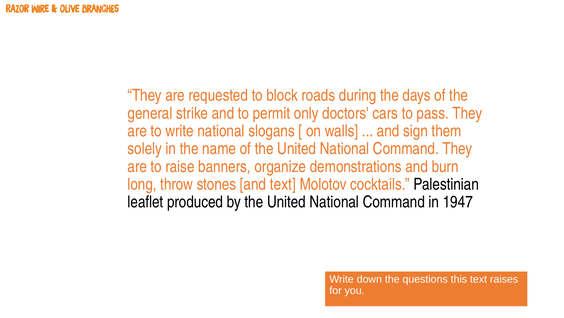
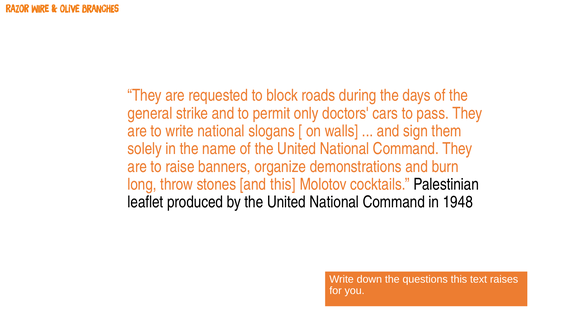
and text: text -> this (283, 184)
1947: 1947 -> 1948 (458, 202)
